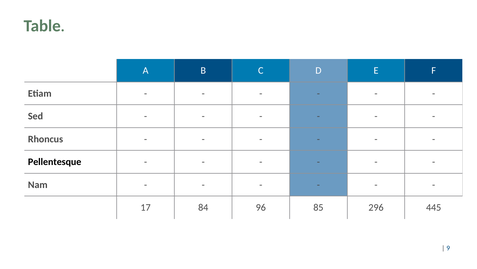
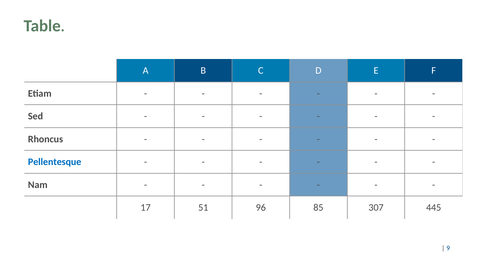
Pellentesque colour: black -> blue (55, 162)
84: 84 -> 51 (203, 207)
296: 296 -> 307 (376, 207)
